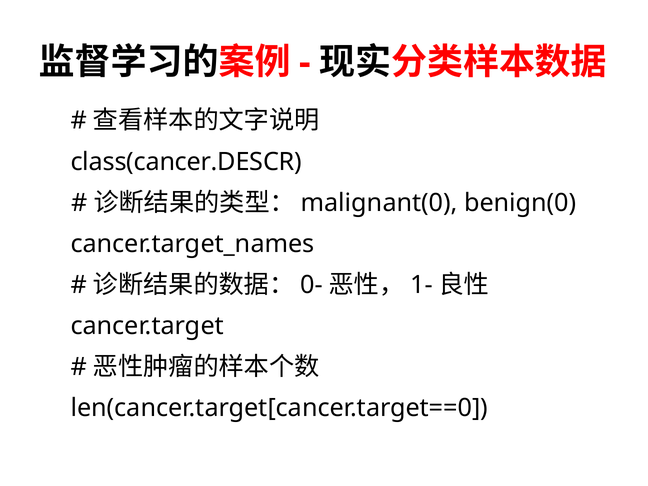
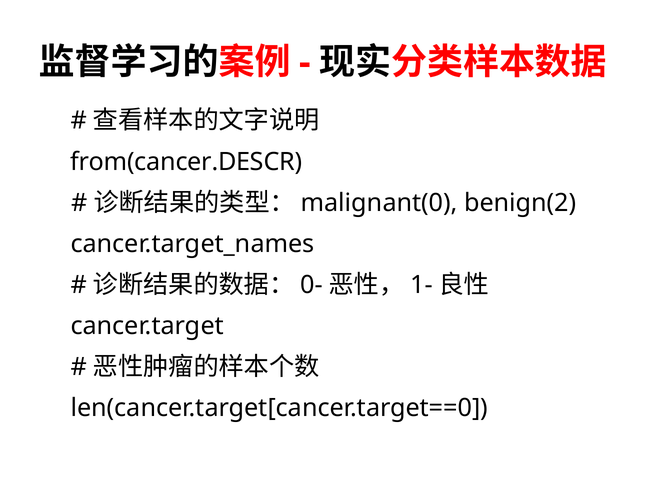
class(cancer.DESCR: class(cancer.DESCR -> from(cancer.DESCR (186, 162)
benign(0: benign(0 -> benign(2 (520, 203)
